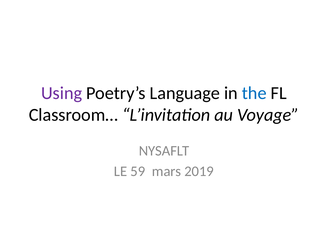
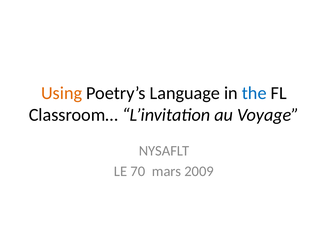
Using colour: purple -> orange (62, 93)
59: 59 -> 70 (138, 171)
2019: 2019 -> 2009 (199, 171)
